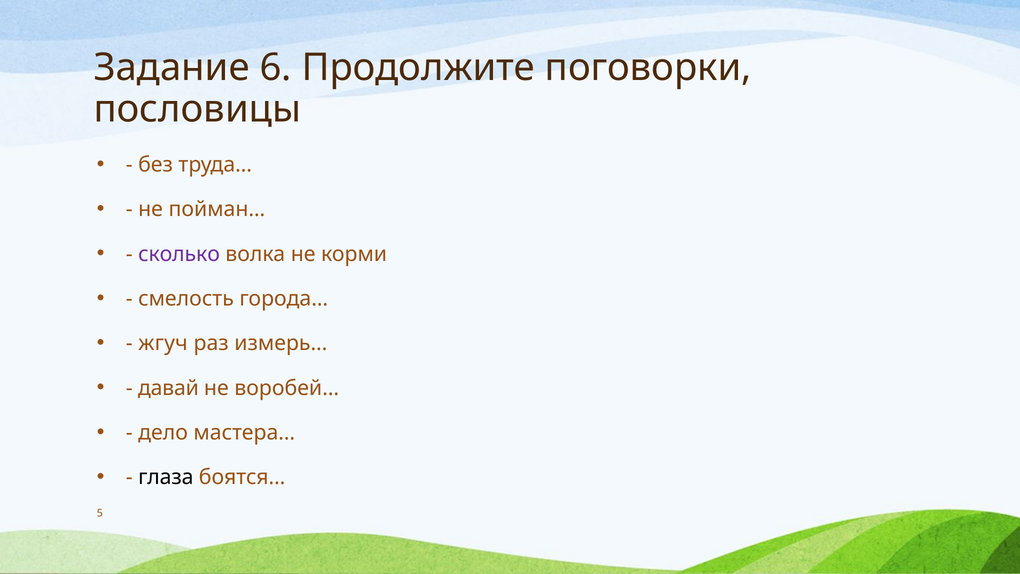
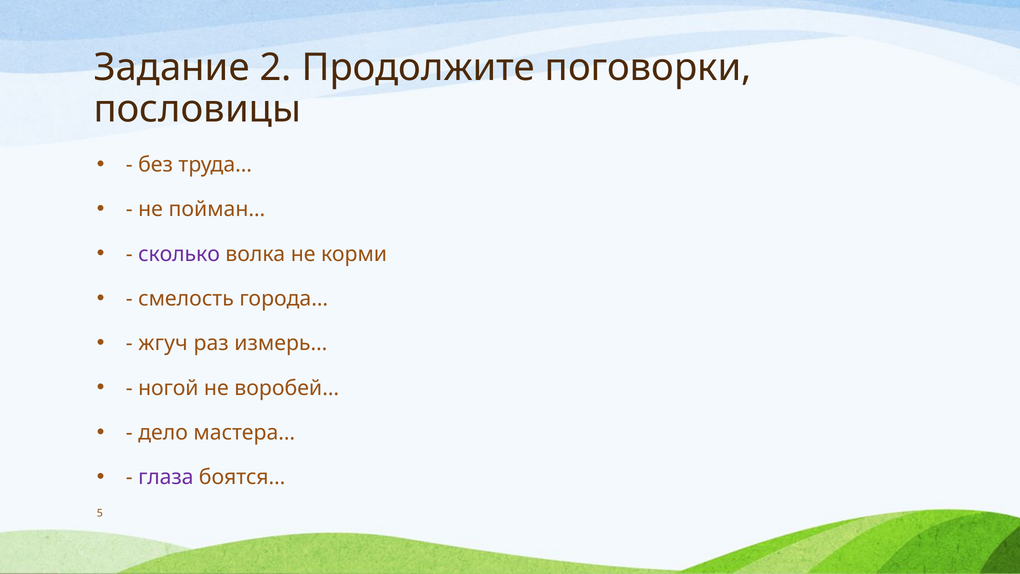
6: 6 -> 2 (276, 68)
давай: давай -> ногой (168, 388)
глаза colour: black -> purple (166, 477)
